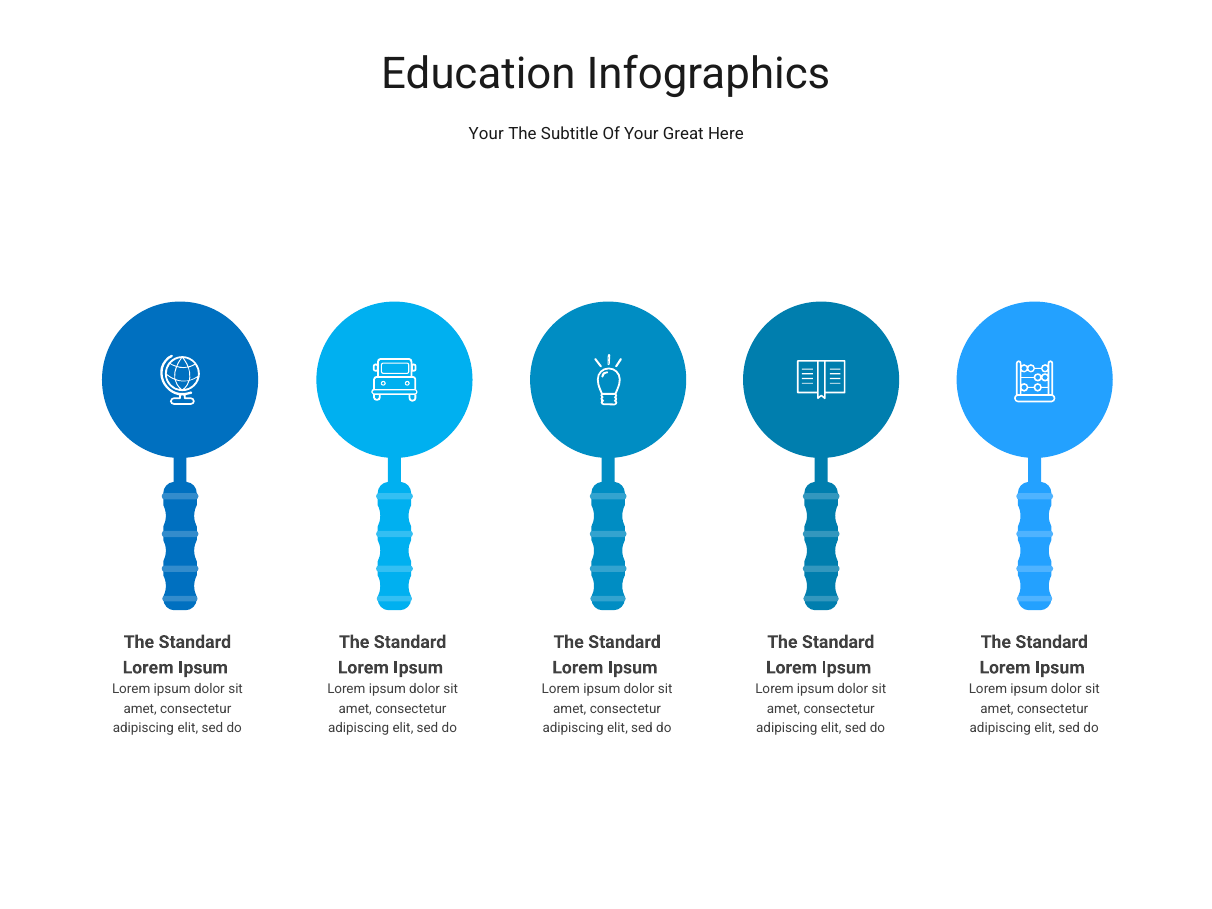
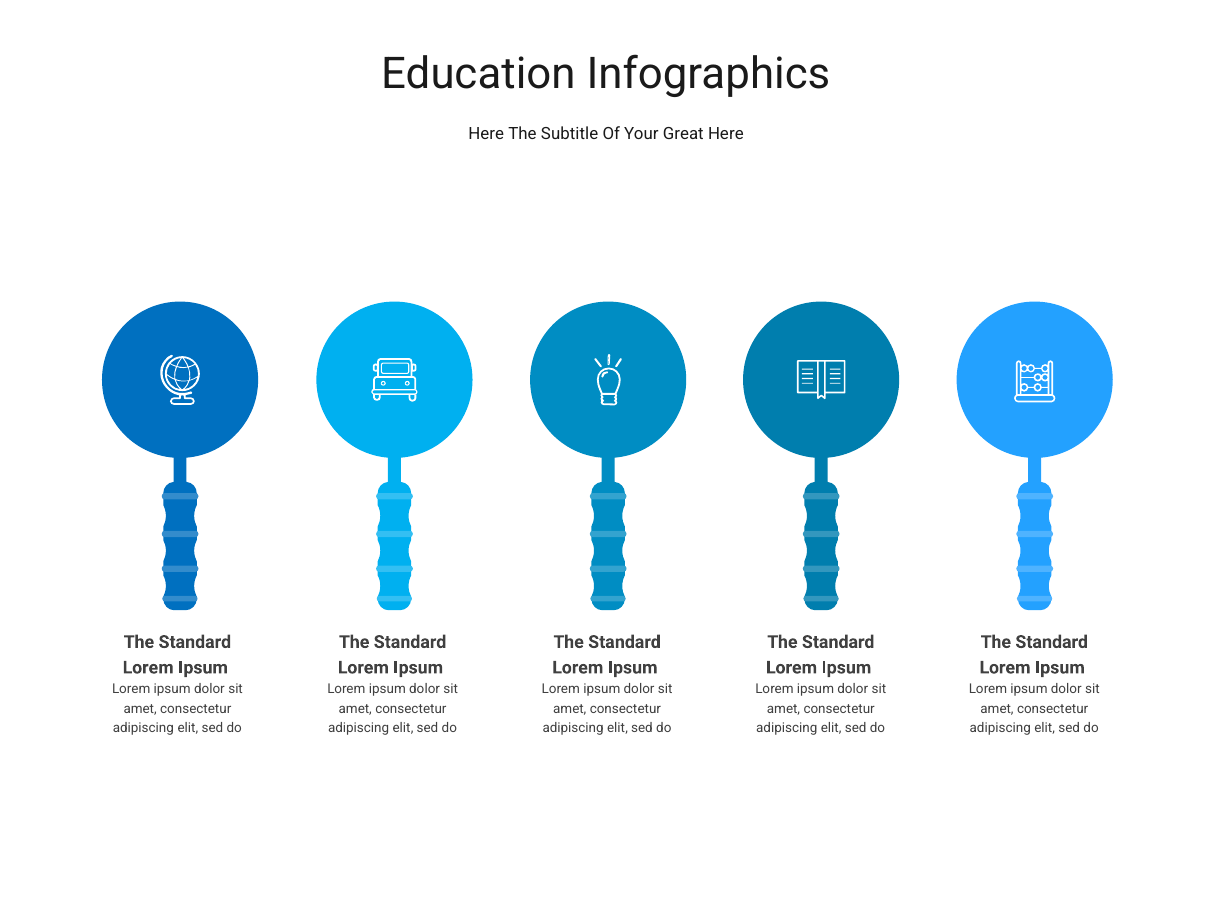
Your: Your -> Here (486, 134)
